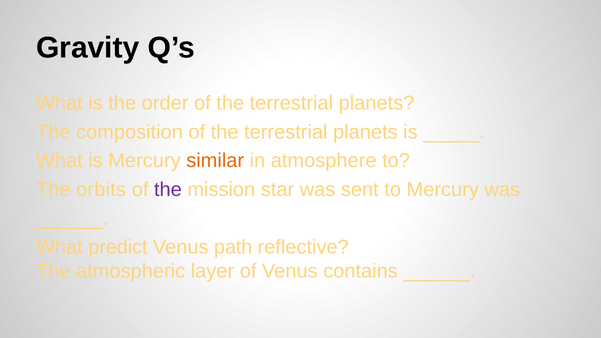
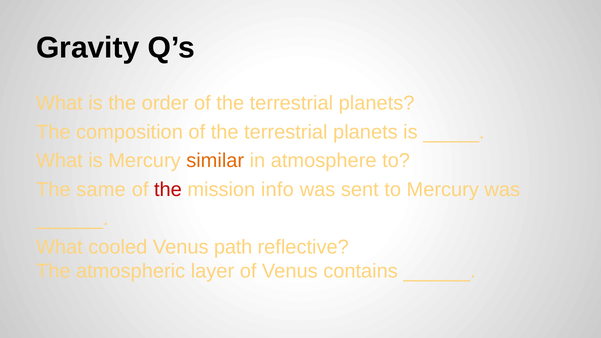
orbits: orbits -> same (101, 190)
the colour: purple -> red (168, 190)
star: star -> info (277, 190)
predict: predict -> cooled (118, 247)
